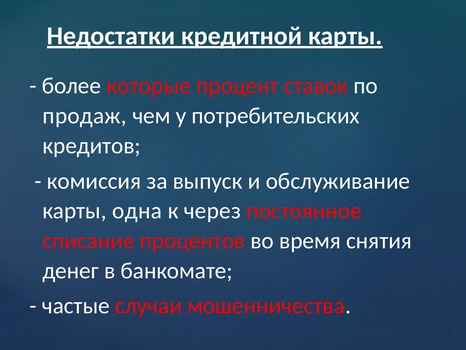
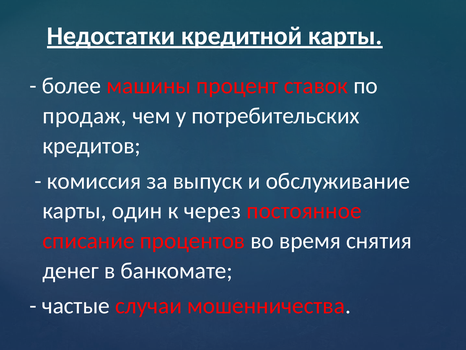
которые: которые -> машины (149, 86)
одна: одна -> один (137, 211)
